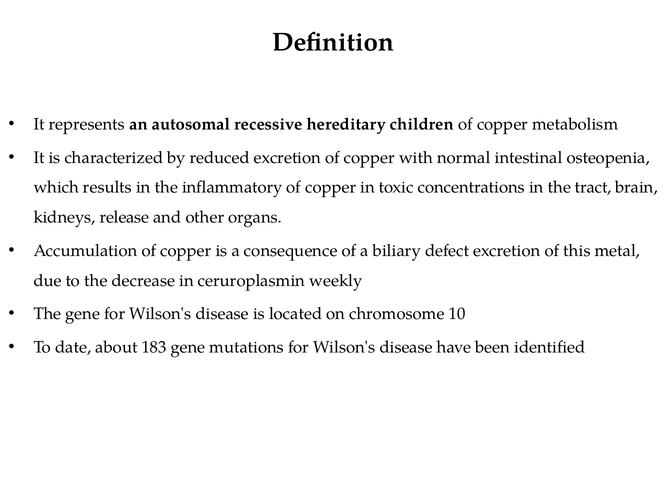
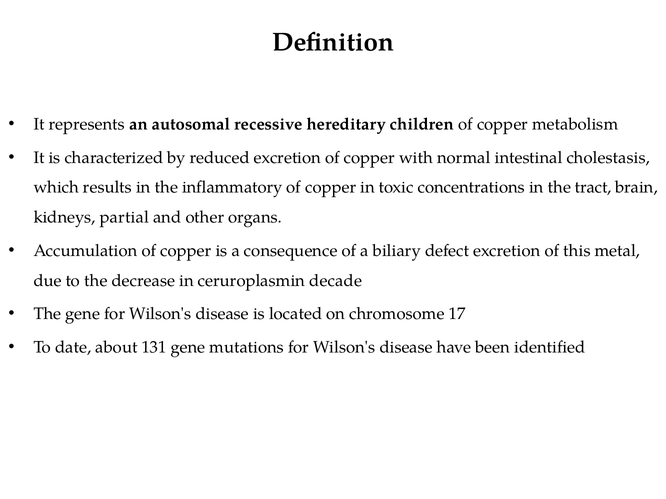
osteopenia: osteopenia -> cholestasis (608, 158)
release: release -> partial (124, 218)
weekly: weekly -> decade (336, 281)
10: 10 -> 17 (457, 314)
183: 183 -> 131 (154, 347)
